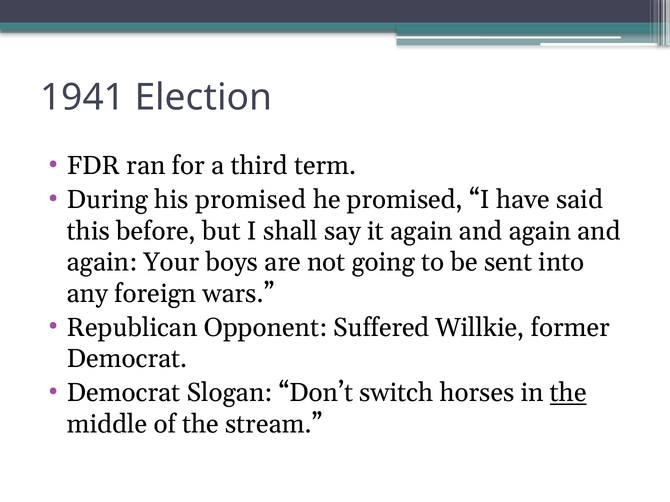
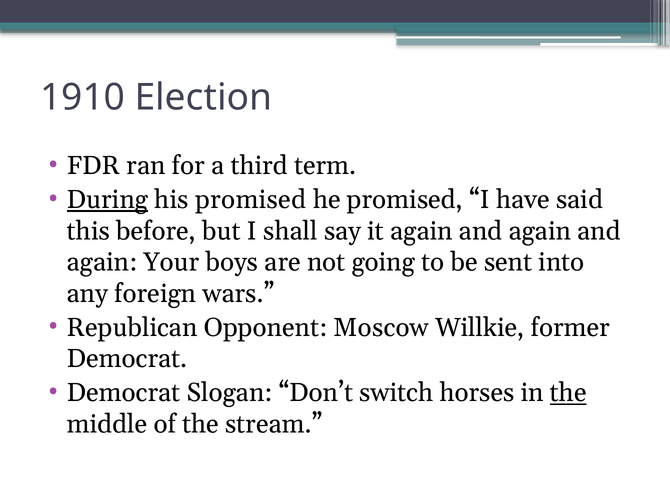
1941: 1941 -> 1910 (83, 98)
During underline: none -> present (108, 200)
Suffered: Suffered -> Moscow (381, 328)
